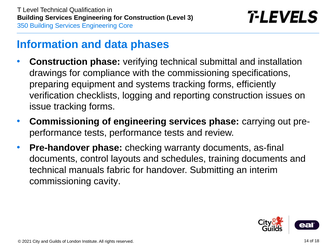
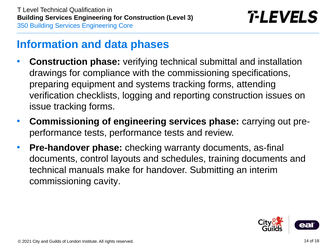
efficiently: efficiently -> attending (256, 84)
fabric: fabric -> make (118, 170)
